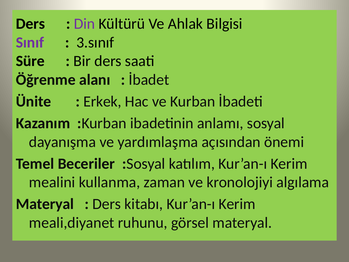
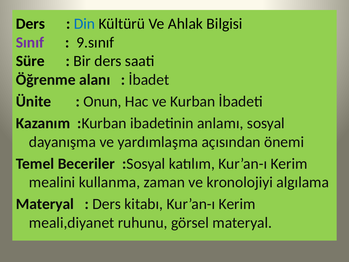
Din colour: purple -> blue (84, 24)
3.sınıf: 3.sınıf -> 9.sınıf (95, 42)
Erkek: Erkek -> Onun (102, 102)
